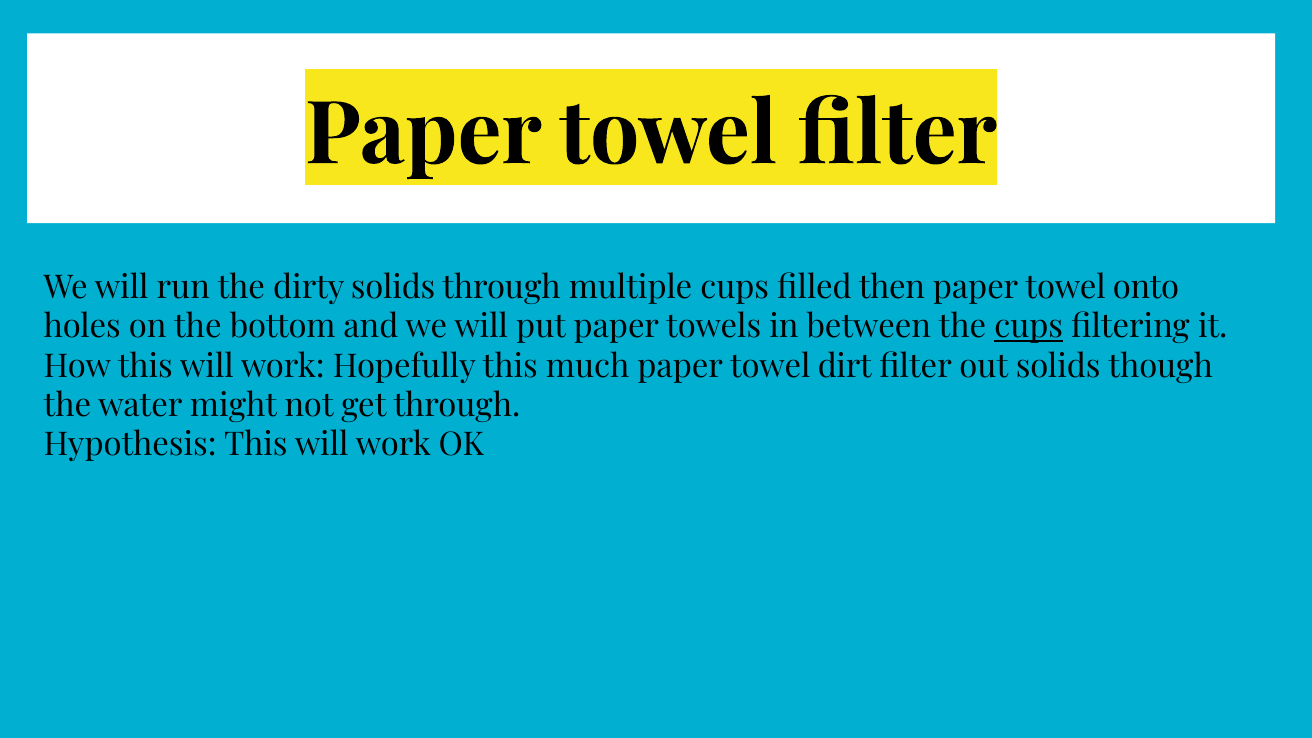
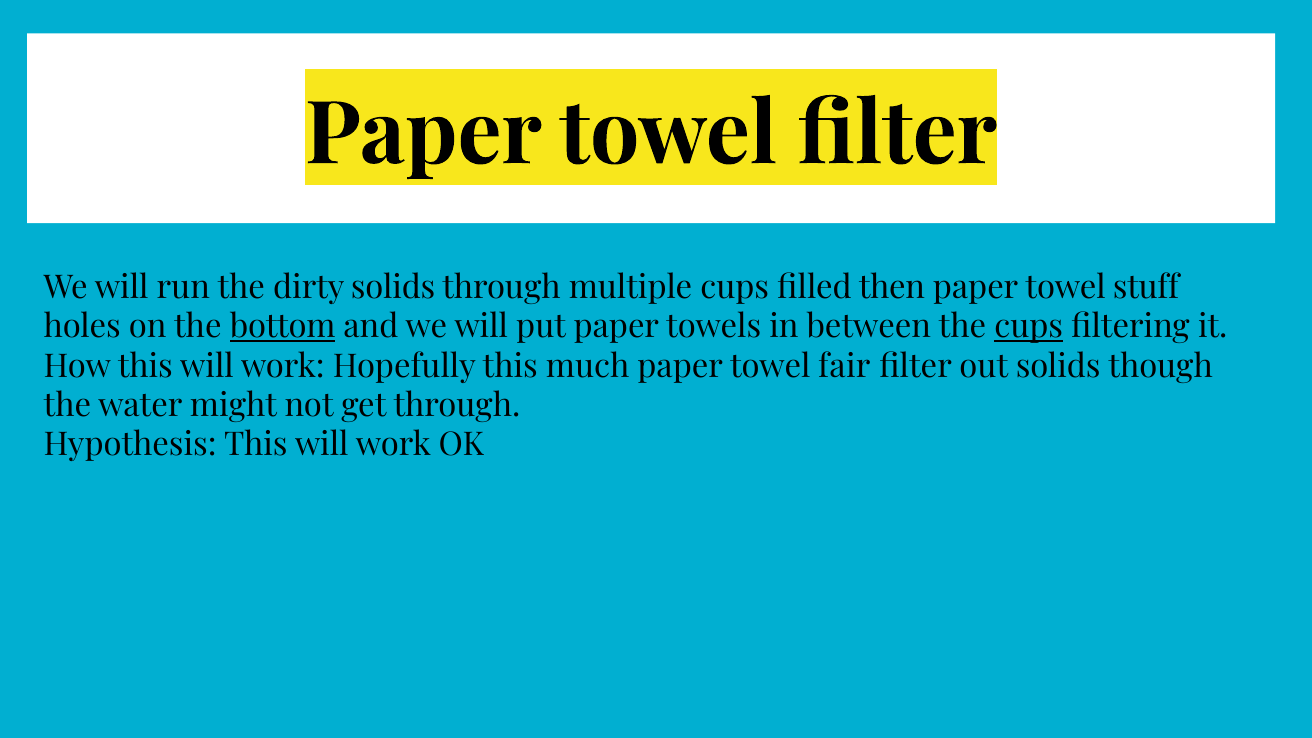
onto: onto -> stuff (1146, 288)
bottom underline: none -> present (283, 327)
dirt: dirt -> fair (844, 366)
